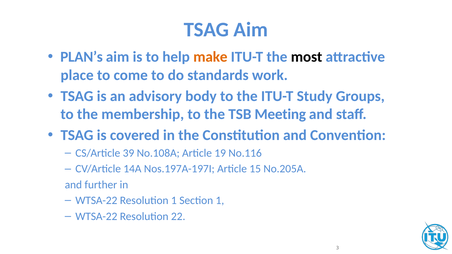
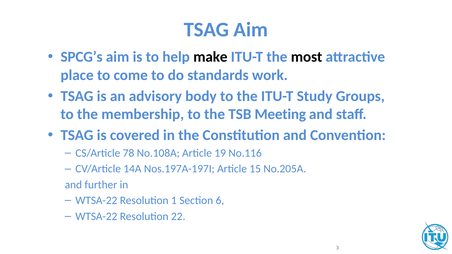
PLAN’s: PLAN’s -> SPCG’s (82, 57)
make colour: orange -> black (210, 57)
39: 39 -> 78 (129, 153)
Section 1: 1 -> 6 (220, 201)
